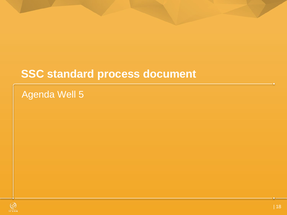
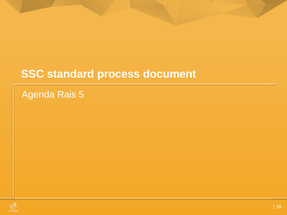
Well: Well -> Rais (67, 95)
